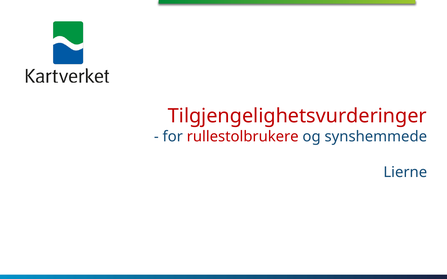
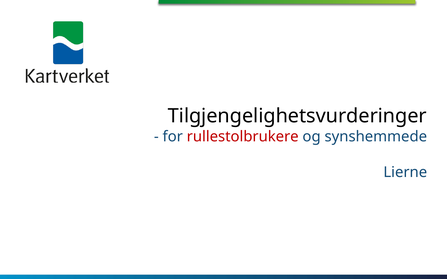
Tilgjengelighetsvurderinger colour: red -> black (297, 116)
